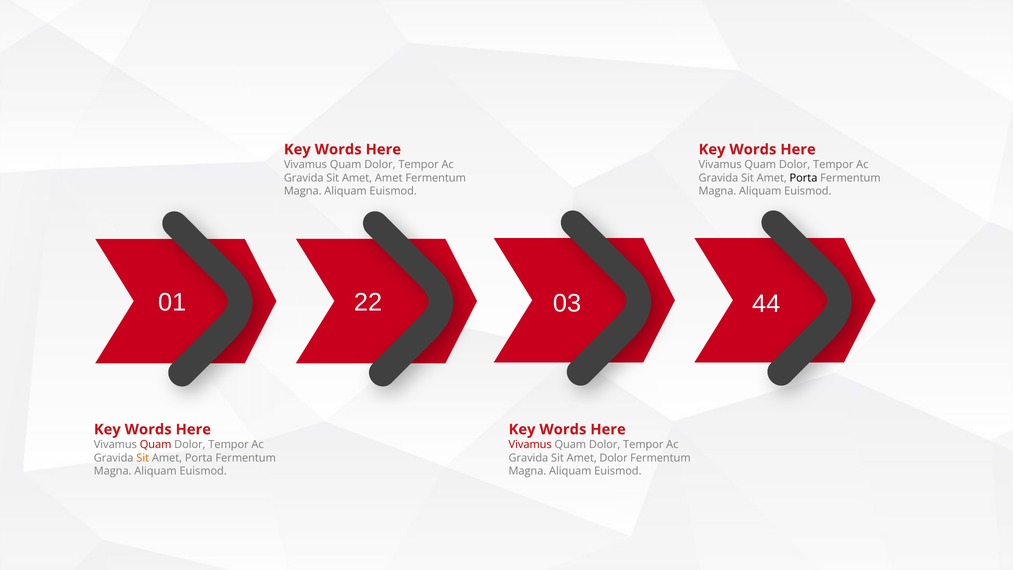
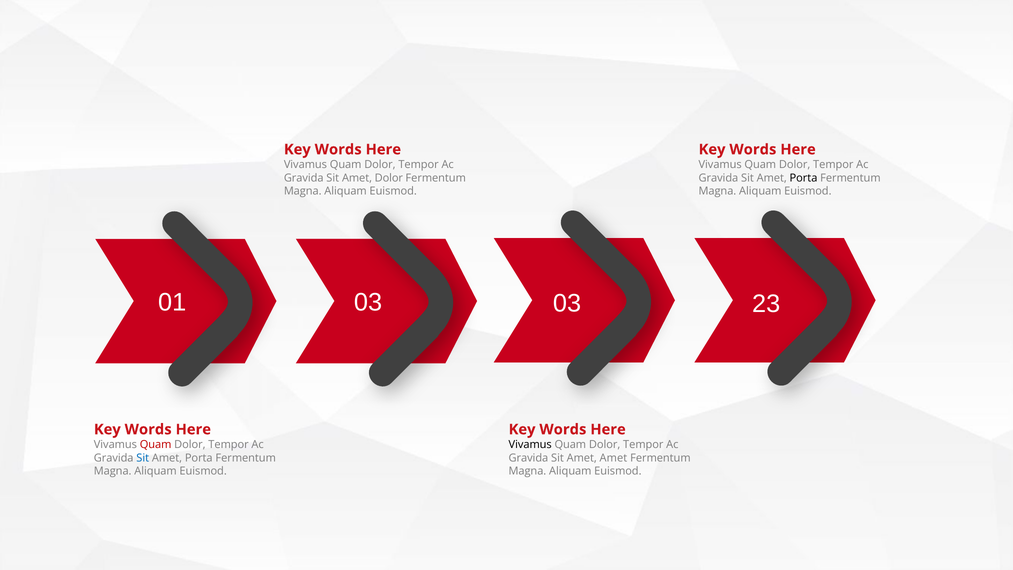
Amet Amet: Amet -> Dolor (389, 178)
01 22: 22 -> 03 (368, 302)
44: 44 -> 23 (766, 304)
Vivamus colour: red -> black (530, 445)
Sit colour: orange -> blue (143, 458)
Amet Dolor: Dolor -> Amet (613, 458)
